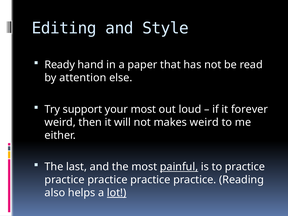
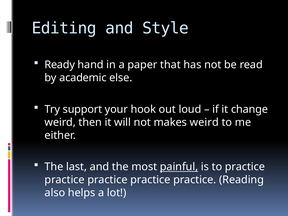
attention: attention -> academic (83, 78)
your most: most -> hook (143, 109)
forever: forever -> change (250, 109)
lot underline: present -> none (117, 193)
